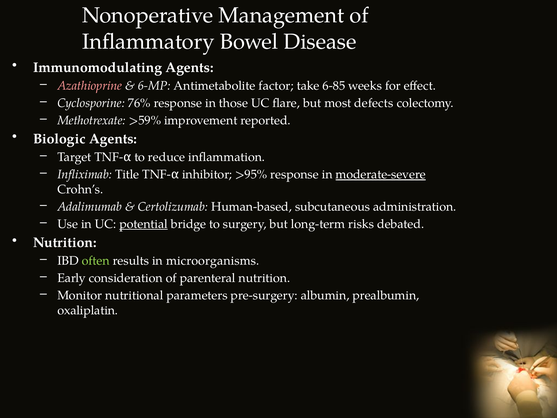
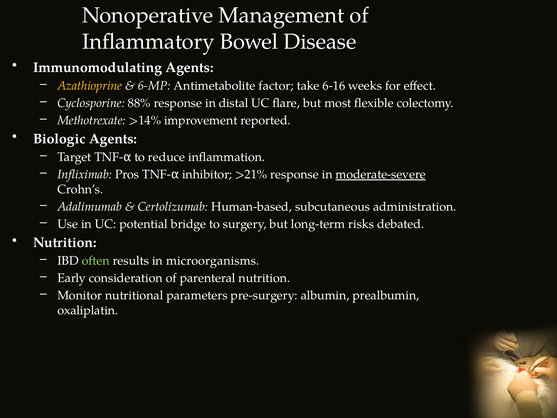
Azathioprine colour: pink -> yellow (90, 86)
6-85: 6-85 -> 6-16 (334, 86)
76%: 76% -> 88% (139, 103)
those: those -> distal (234, 103)
defects: defects -> flexible (374, 103)
>59%: >59% -> >14% (145, 120)
Title: Title -> Pros (127, 174)
>95%: >95% -> >21% (251, 174)
potential underline: present -> none (144, 224)
